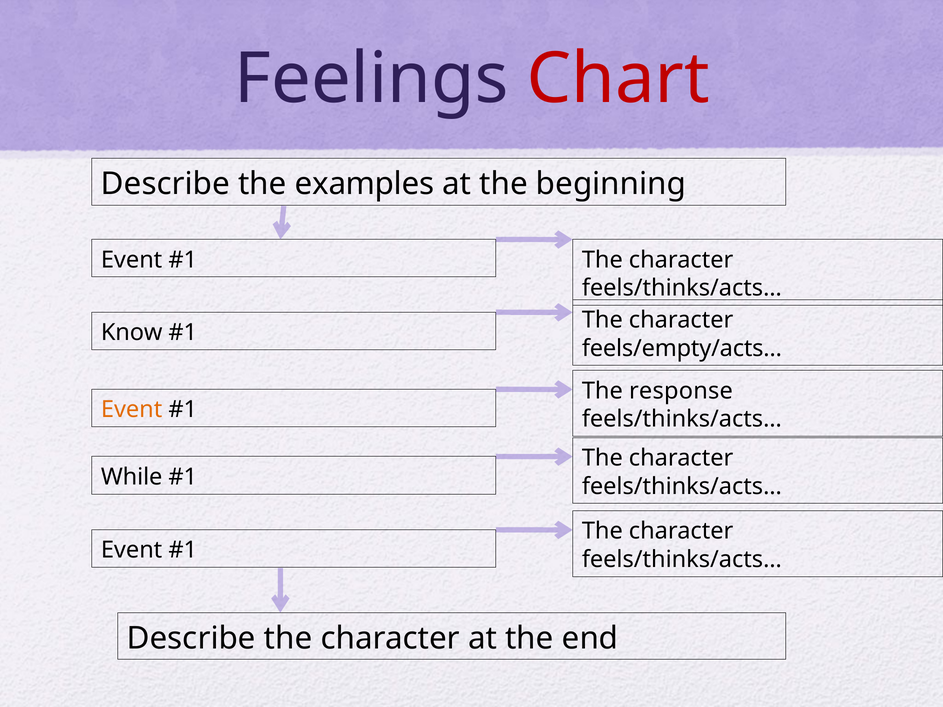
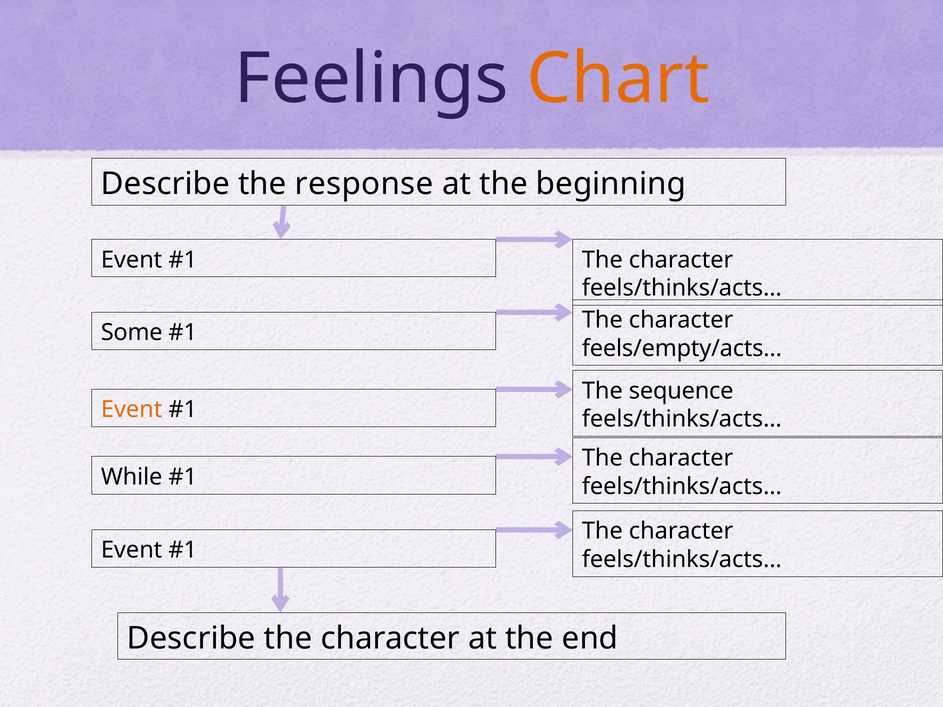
Chart colour: red -> orange (618, 79)
examples: examples -> response (364, 184)
Know: Know -> Some (132, 333)
response: response -> sequence (681, 391)
